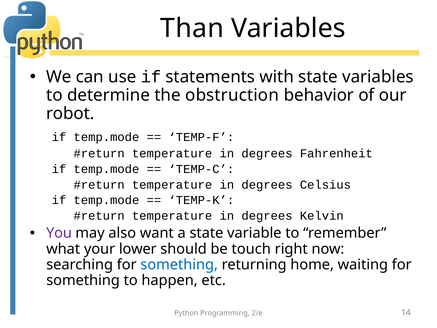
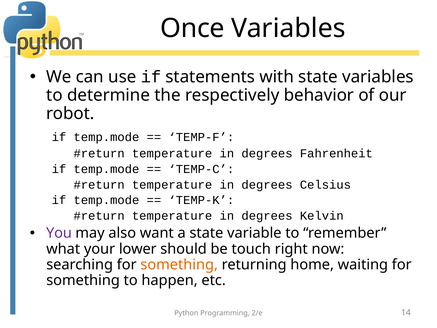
Than: Than -> Once (192, 28)
obstruction: obstruction -> respectively (232, 95)
something colour: blue -> orange (179, 264)
